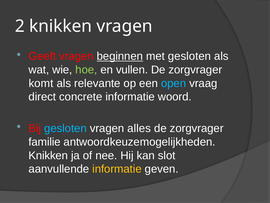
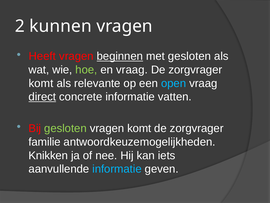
2 knikken: knikken -> kunnen (60, 26)
Geeft: Geeft -> Heeft (42, 56)
en vullen: vullen -> vraag (132, 70)
direct underline: none -> present (42, 97)
woord: woord -> vatten (175, 97)
gesloten colour: light blue -> light green (65, 128)
vragen alles: alles -> komt (139, 128)
slot: slot -> iets (167, 155)
informatie colour: yellow -> light blue (117, 169)
